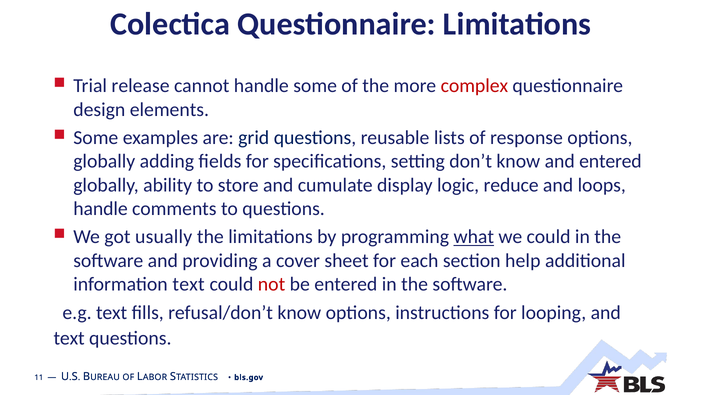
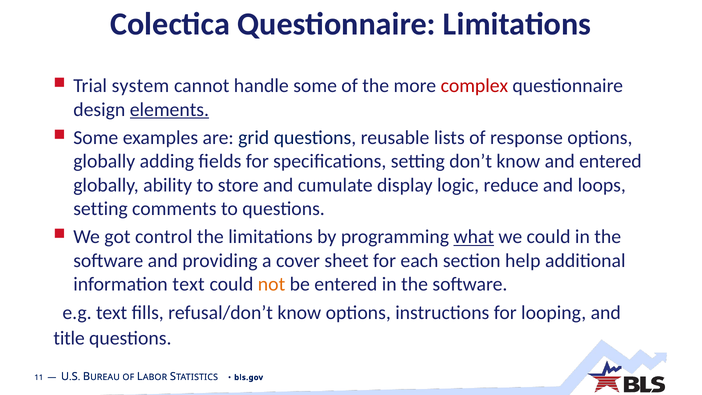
release: release -> system (140, 86)
elements underline: none -> present (169, 110)
handle: handle -> setting (101, 209)
usually: usually -> control (164, 237)
not colour: red -> orange (272, 284)
text: text -> title (69, 338)
